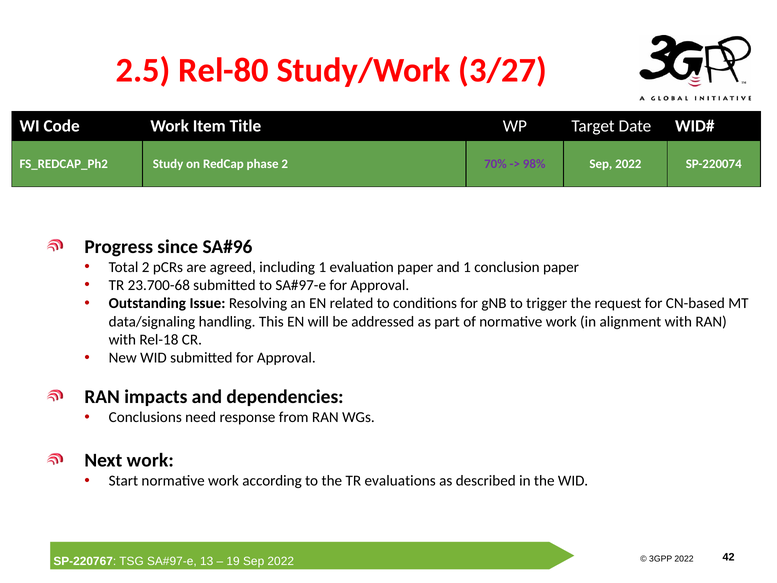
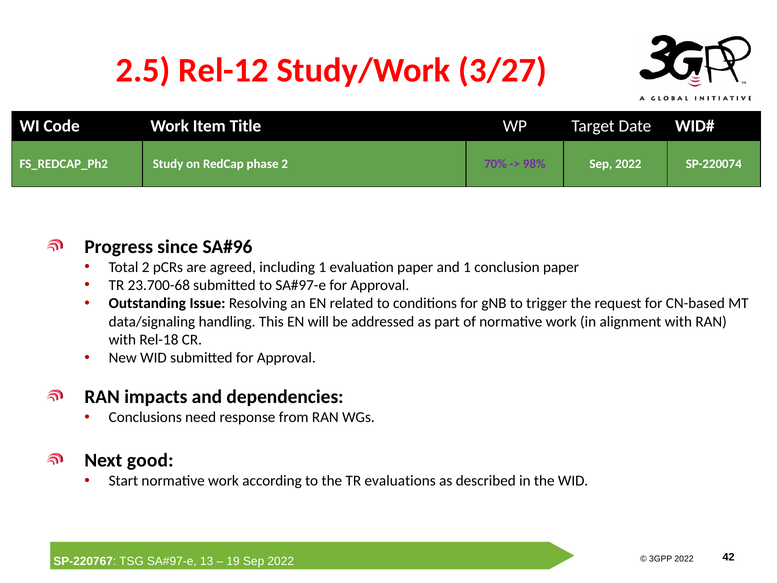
Rel-80: Rel-80 -> Rel-12 (224, 70)
Next work: work -> good (150, 460)
